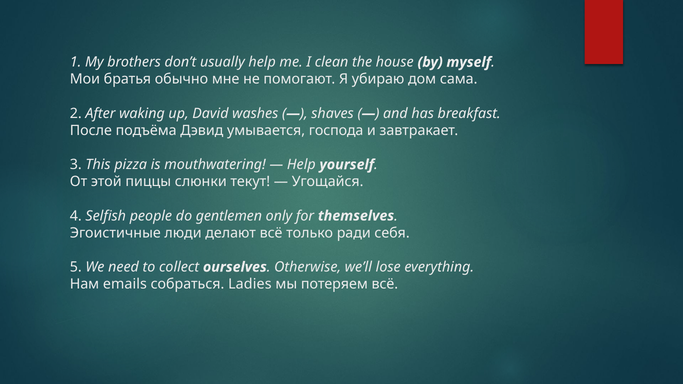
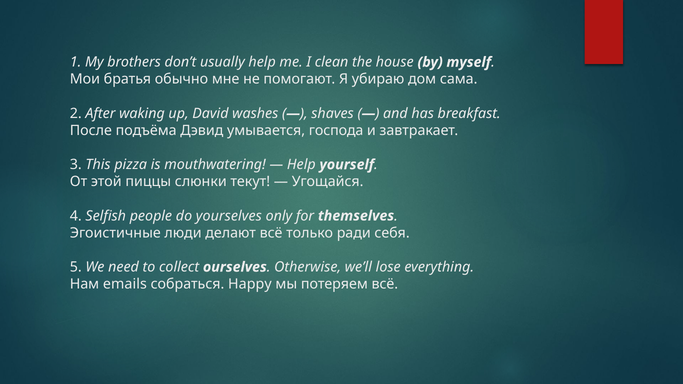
gentlemen: gentlemen -> yourselves (229, 216)
Ladies: Ladies -> Happy (250, 284)
